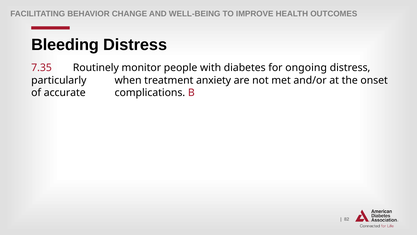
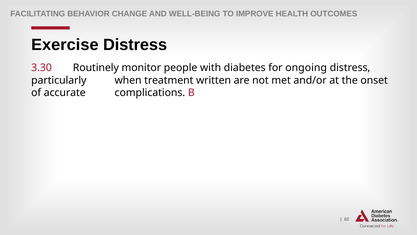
Bleeding: Bleeding -> Exercise (65, 45)
7.35: 7.35 -> 3.30 (42, 68)
anxiety: anxiety -> written (214, 80)
